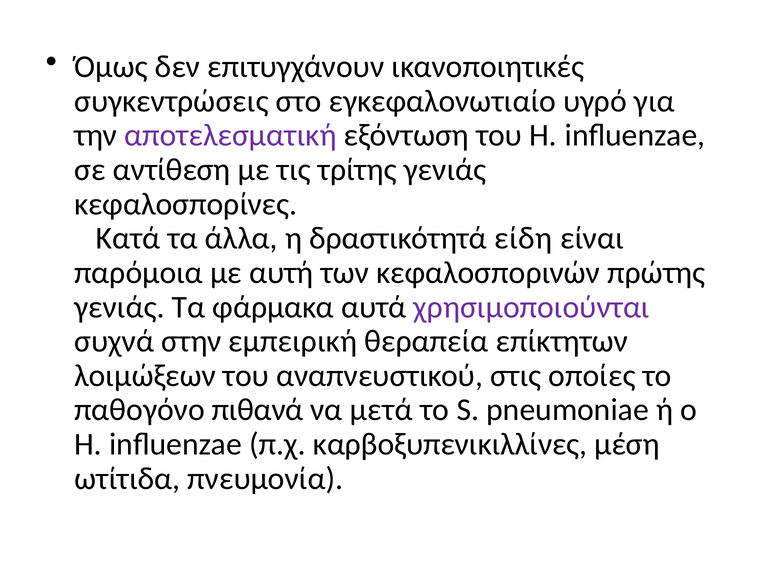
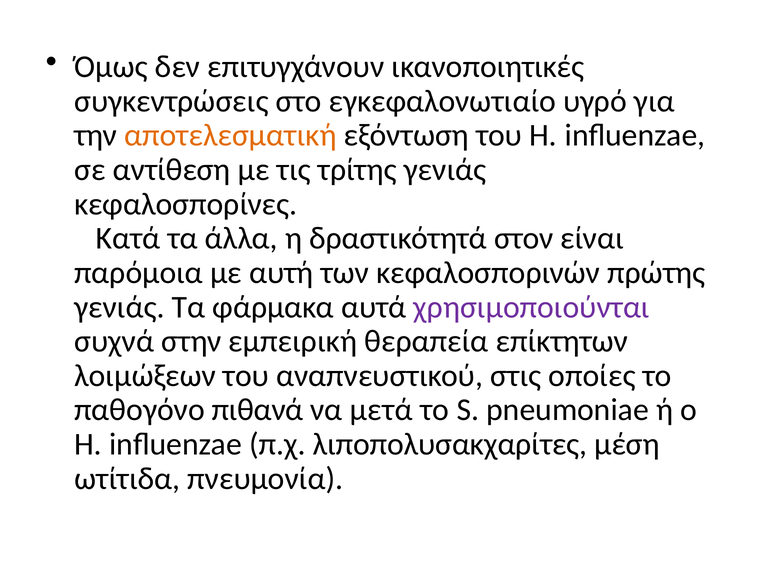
αποτελεσματική colour: purple -> orange (230, 135)
είδη: είδη -> στον (524, 238)
καρβοξυπενικιλλίνες: καρβοξυπενικιλλίνες -> λιποπολυσακχαρίτες (450, 444)
